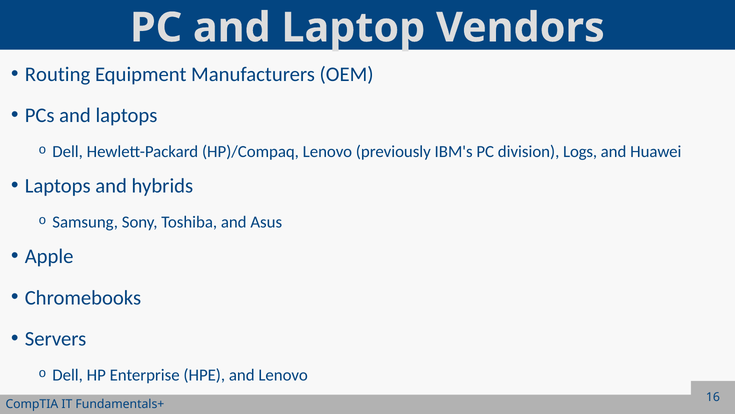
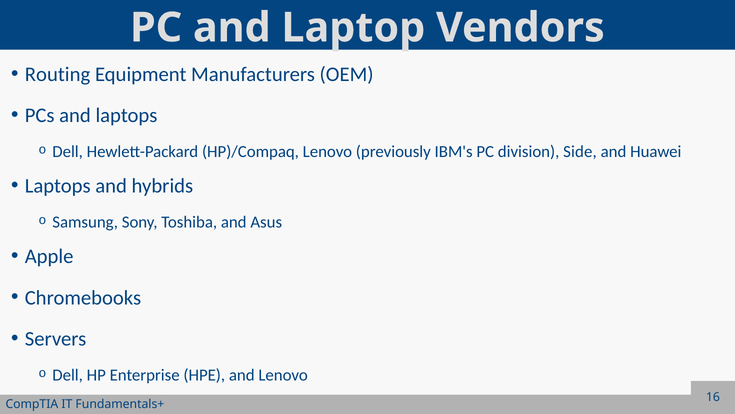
Logs: Logs -> Side (580, 151)
